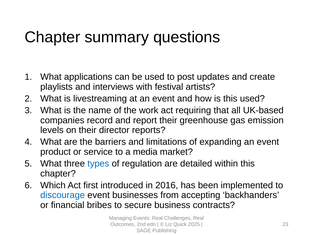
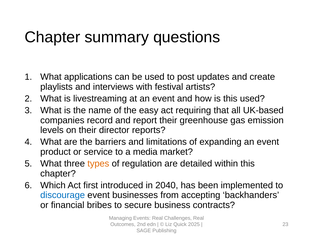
work: work -> easy (149, 110)
types colour: blue -> orange (98, 163)
2016: 2016 -> 2040 (167, 185)
